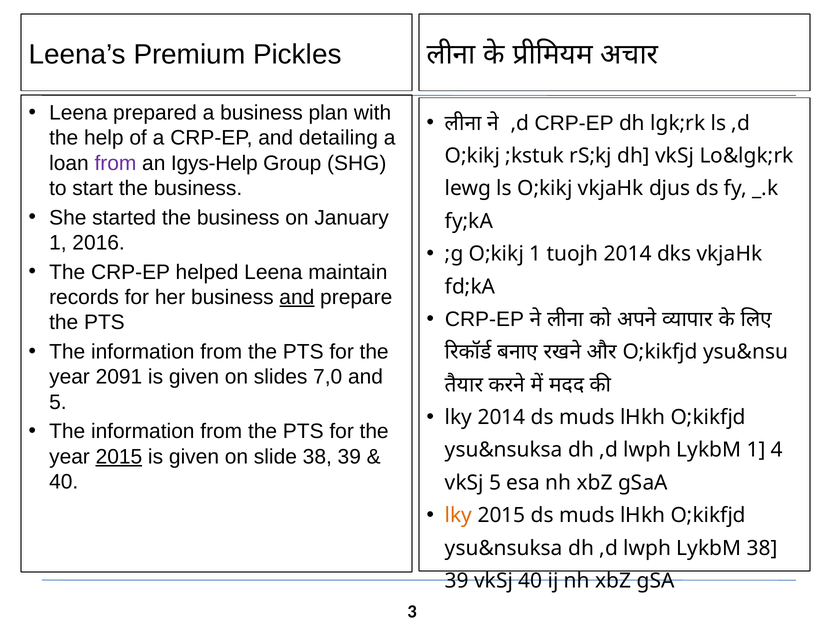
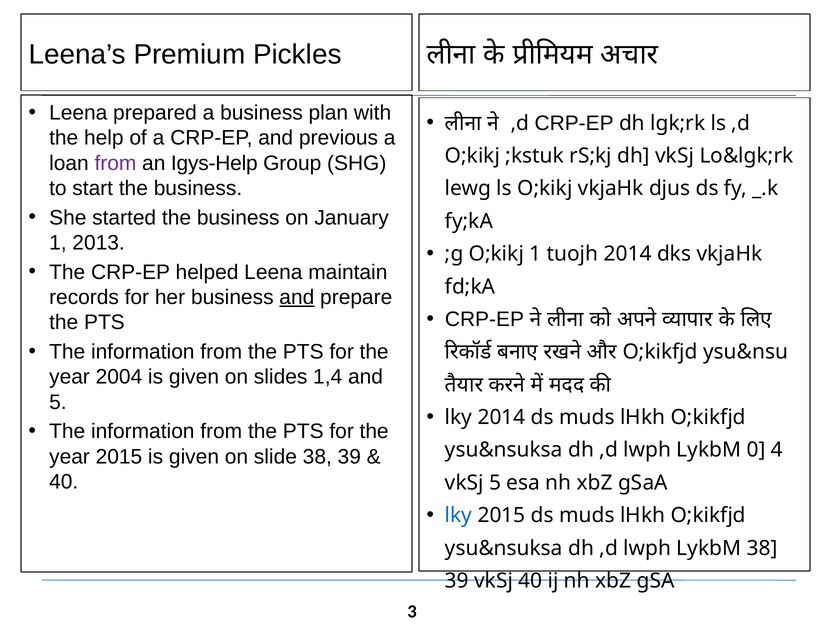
detailing: detailing -> previous (338, 138)
2016: 2016 -> 2013 (99, 243)
2091: 2091 -> 2004 (119, 377)
7,0: 7,0 -> 1,4 (328, 377)
LykbM 1: 1 -> 0 (756, 450)
2015 underline: present -> none (119, 456)
lky colour: orange -> blue (459, 515)
